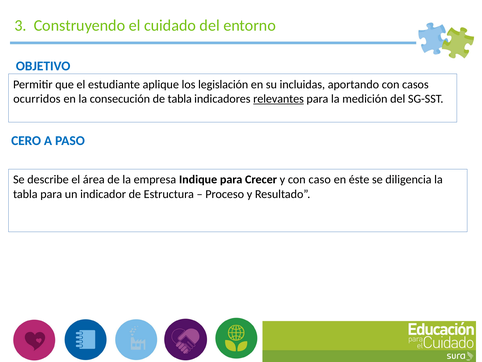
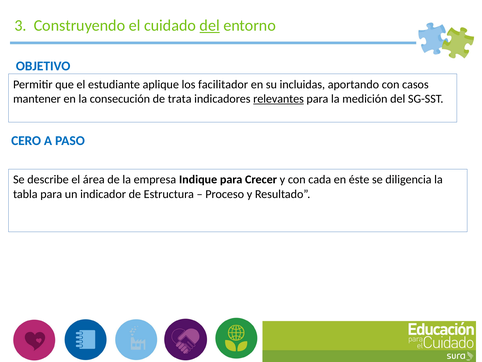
del underline: none -> present (210, 26)
legislación: legislación -> facilitador (223, 84)
ocurridos: ocurridos -> mantener (37, 99)
de tabla: tabla -> trata (180, 99)
caso: caso -> cada (320, 179)
